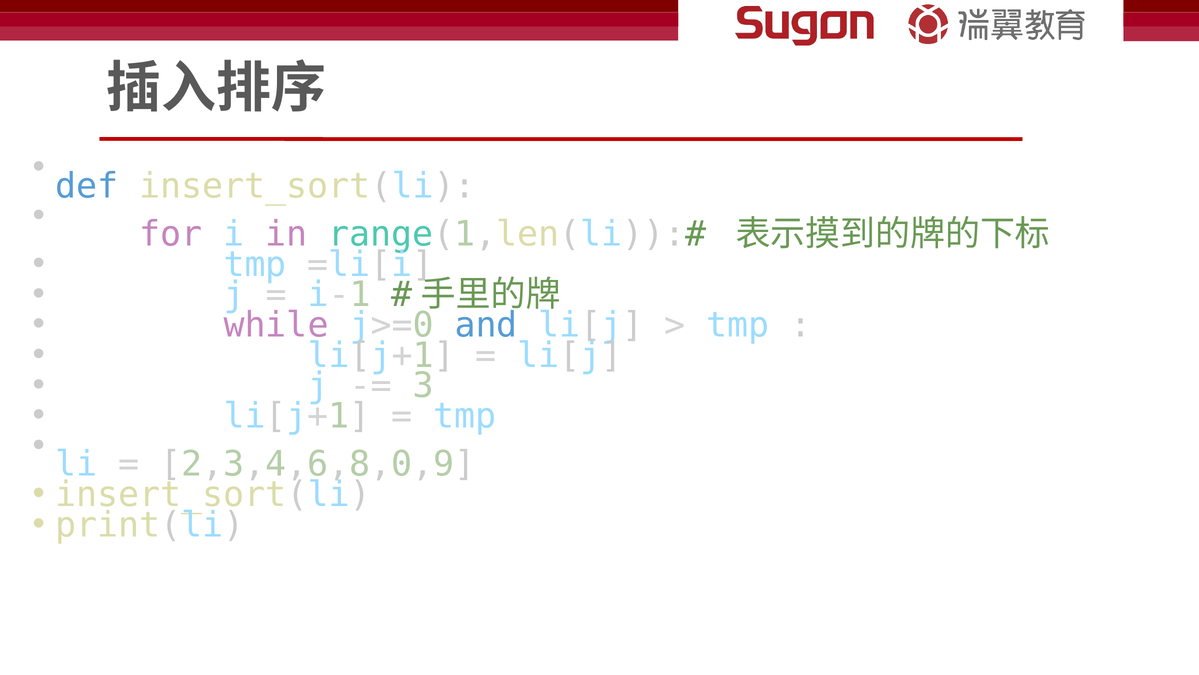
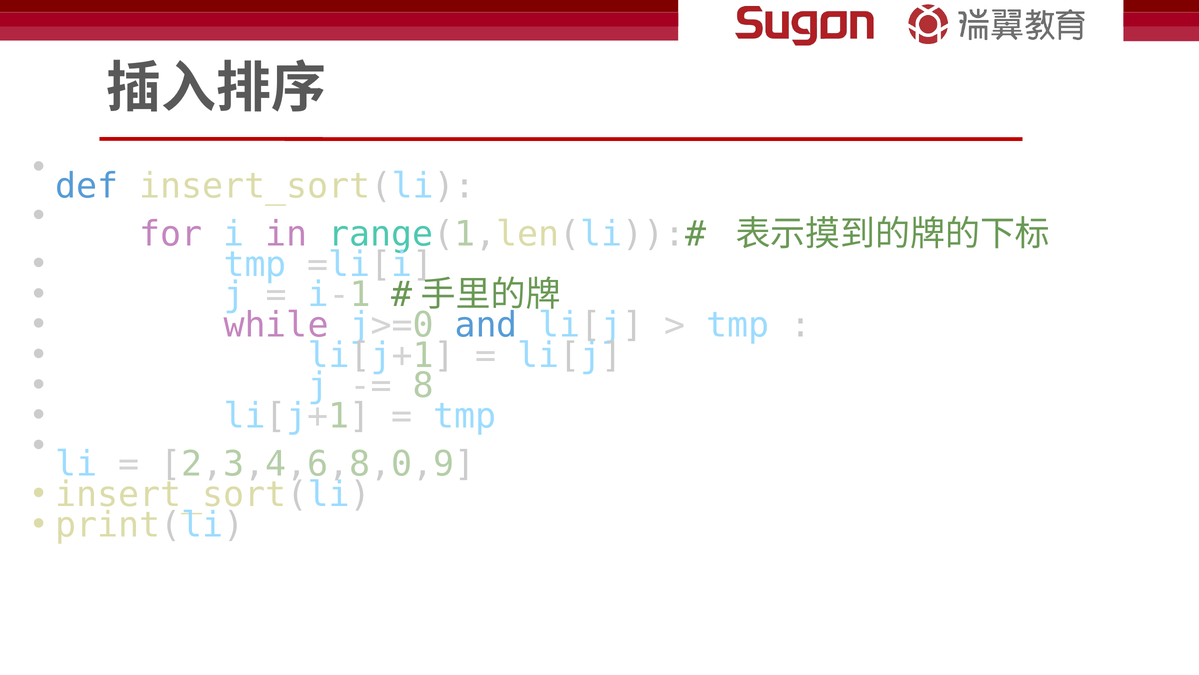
3: 3 -> 8 (423, 386)
